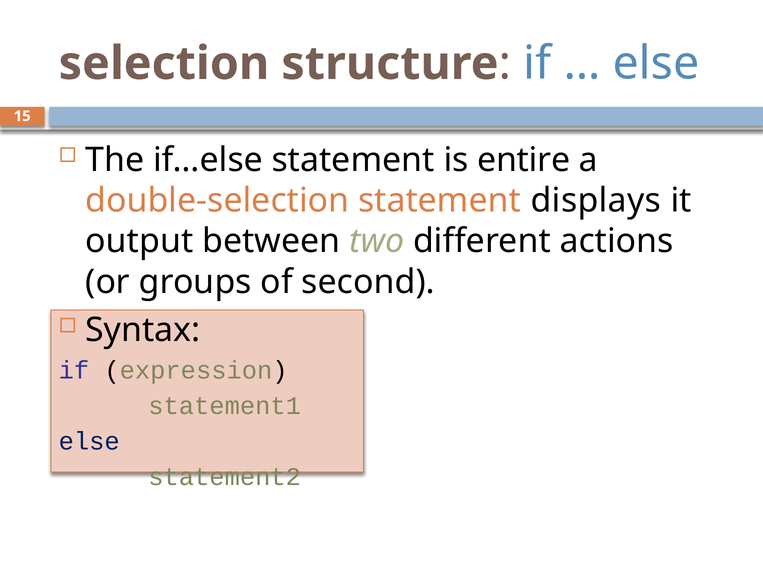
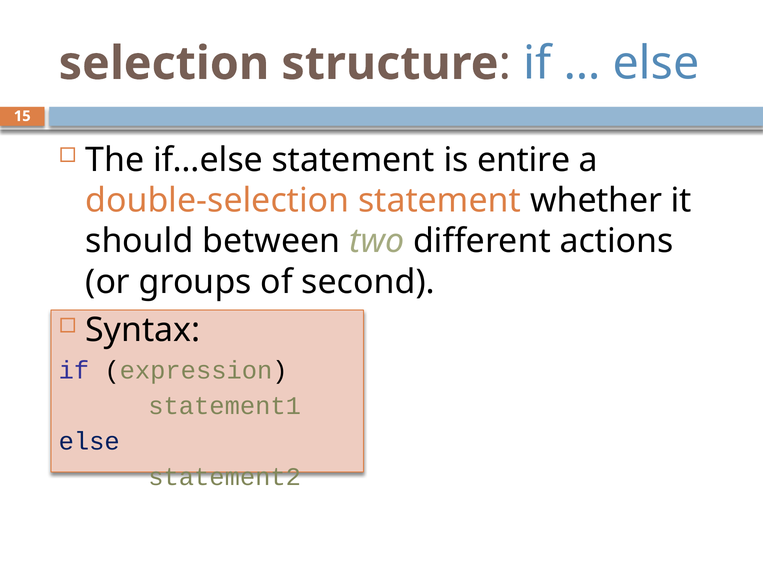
displays: displays -> whether (596, 201)
output: output -> should (139, 241)
